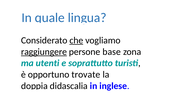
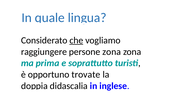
raggiungere underline: present -> none (44, 52)
persone base: base -> zona (112, 52)
utenti: utenti -> prima (48, 63)
